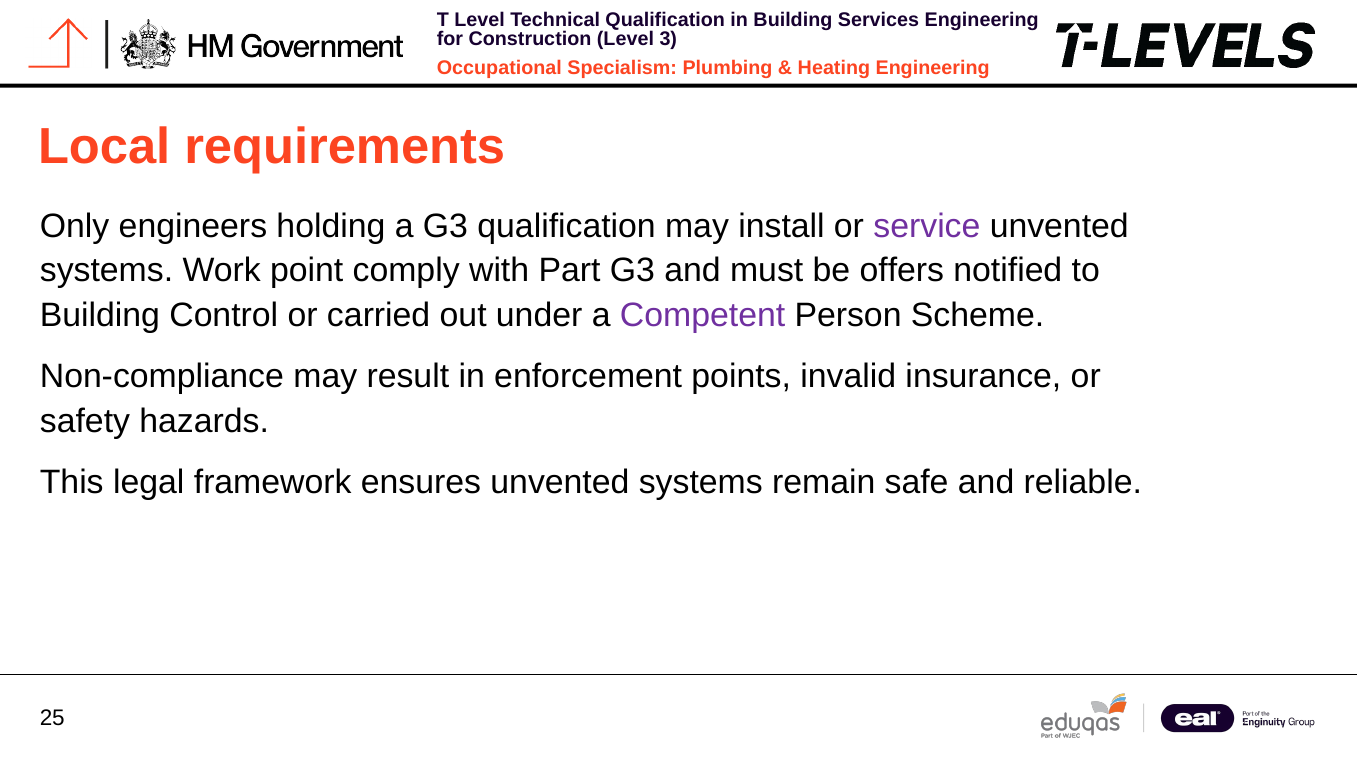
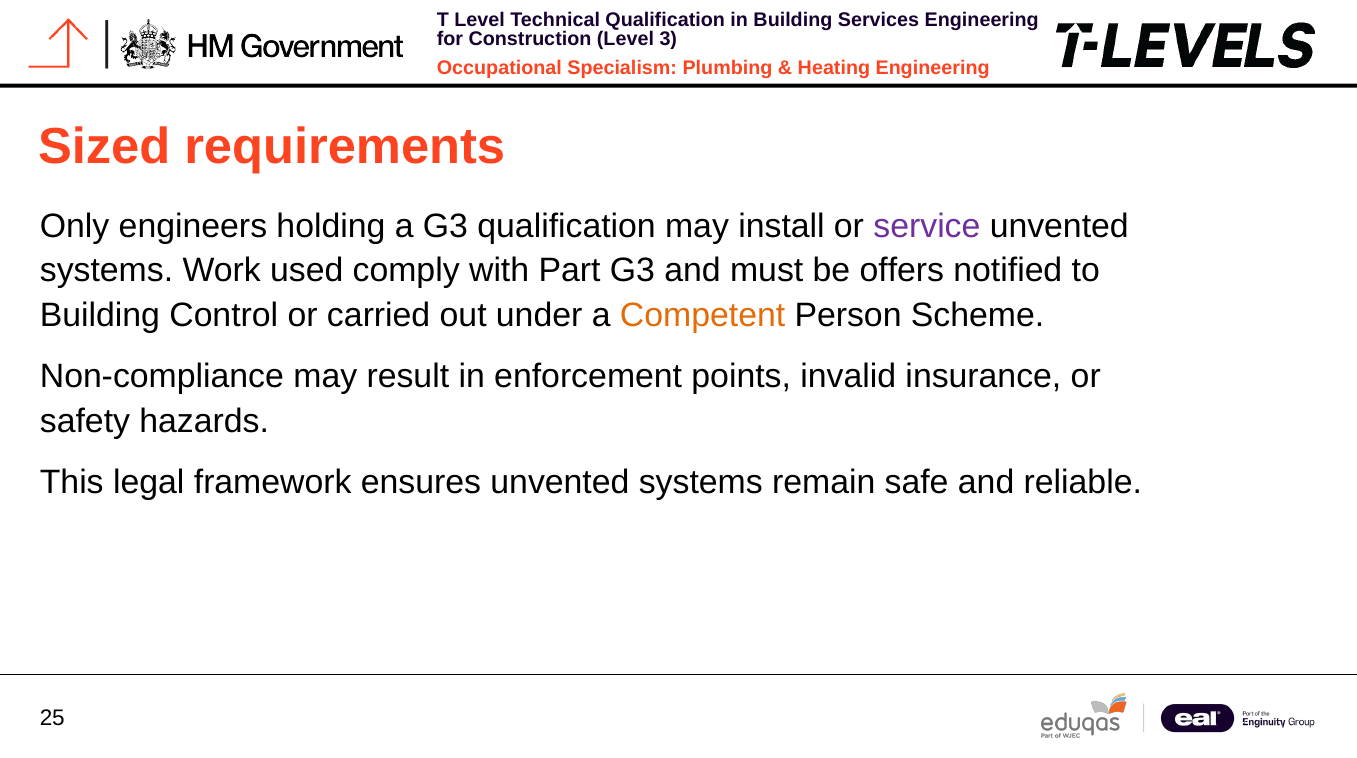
Local: Local -> Sized (104, 147)
point: point -> used (307, 271)
Competent colour: purple -> orange (703, 315)
